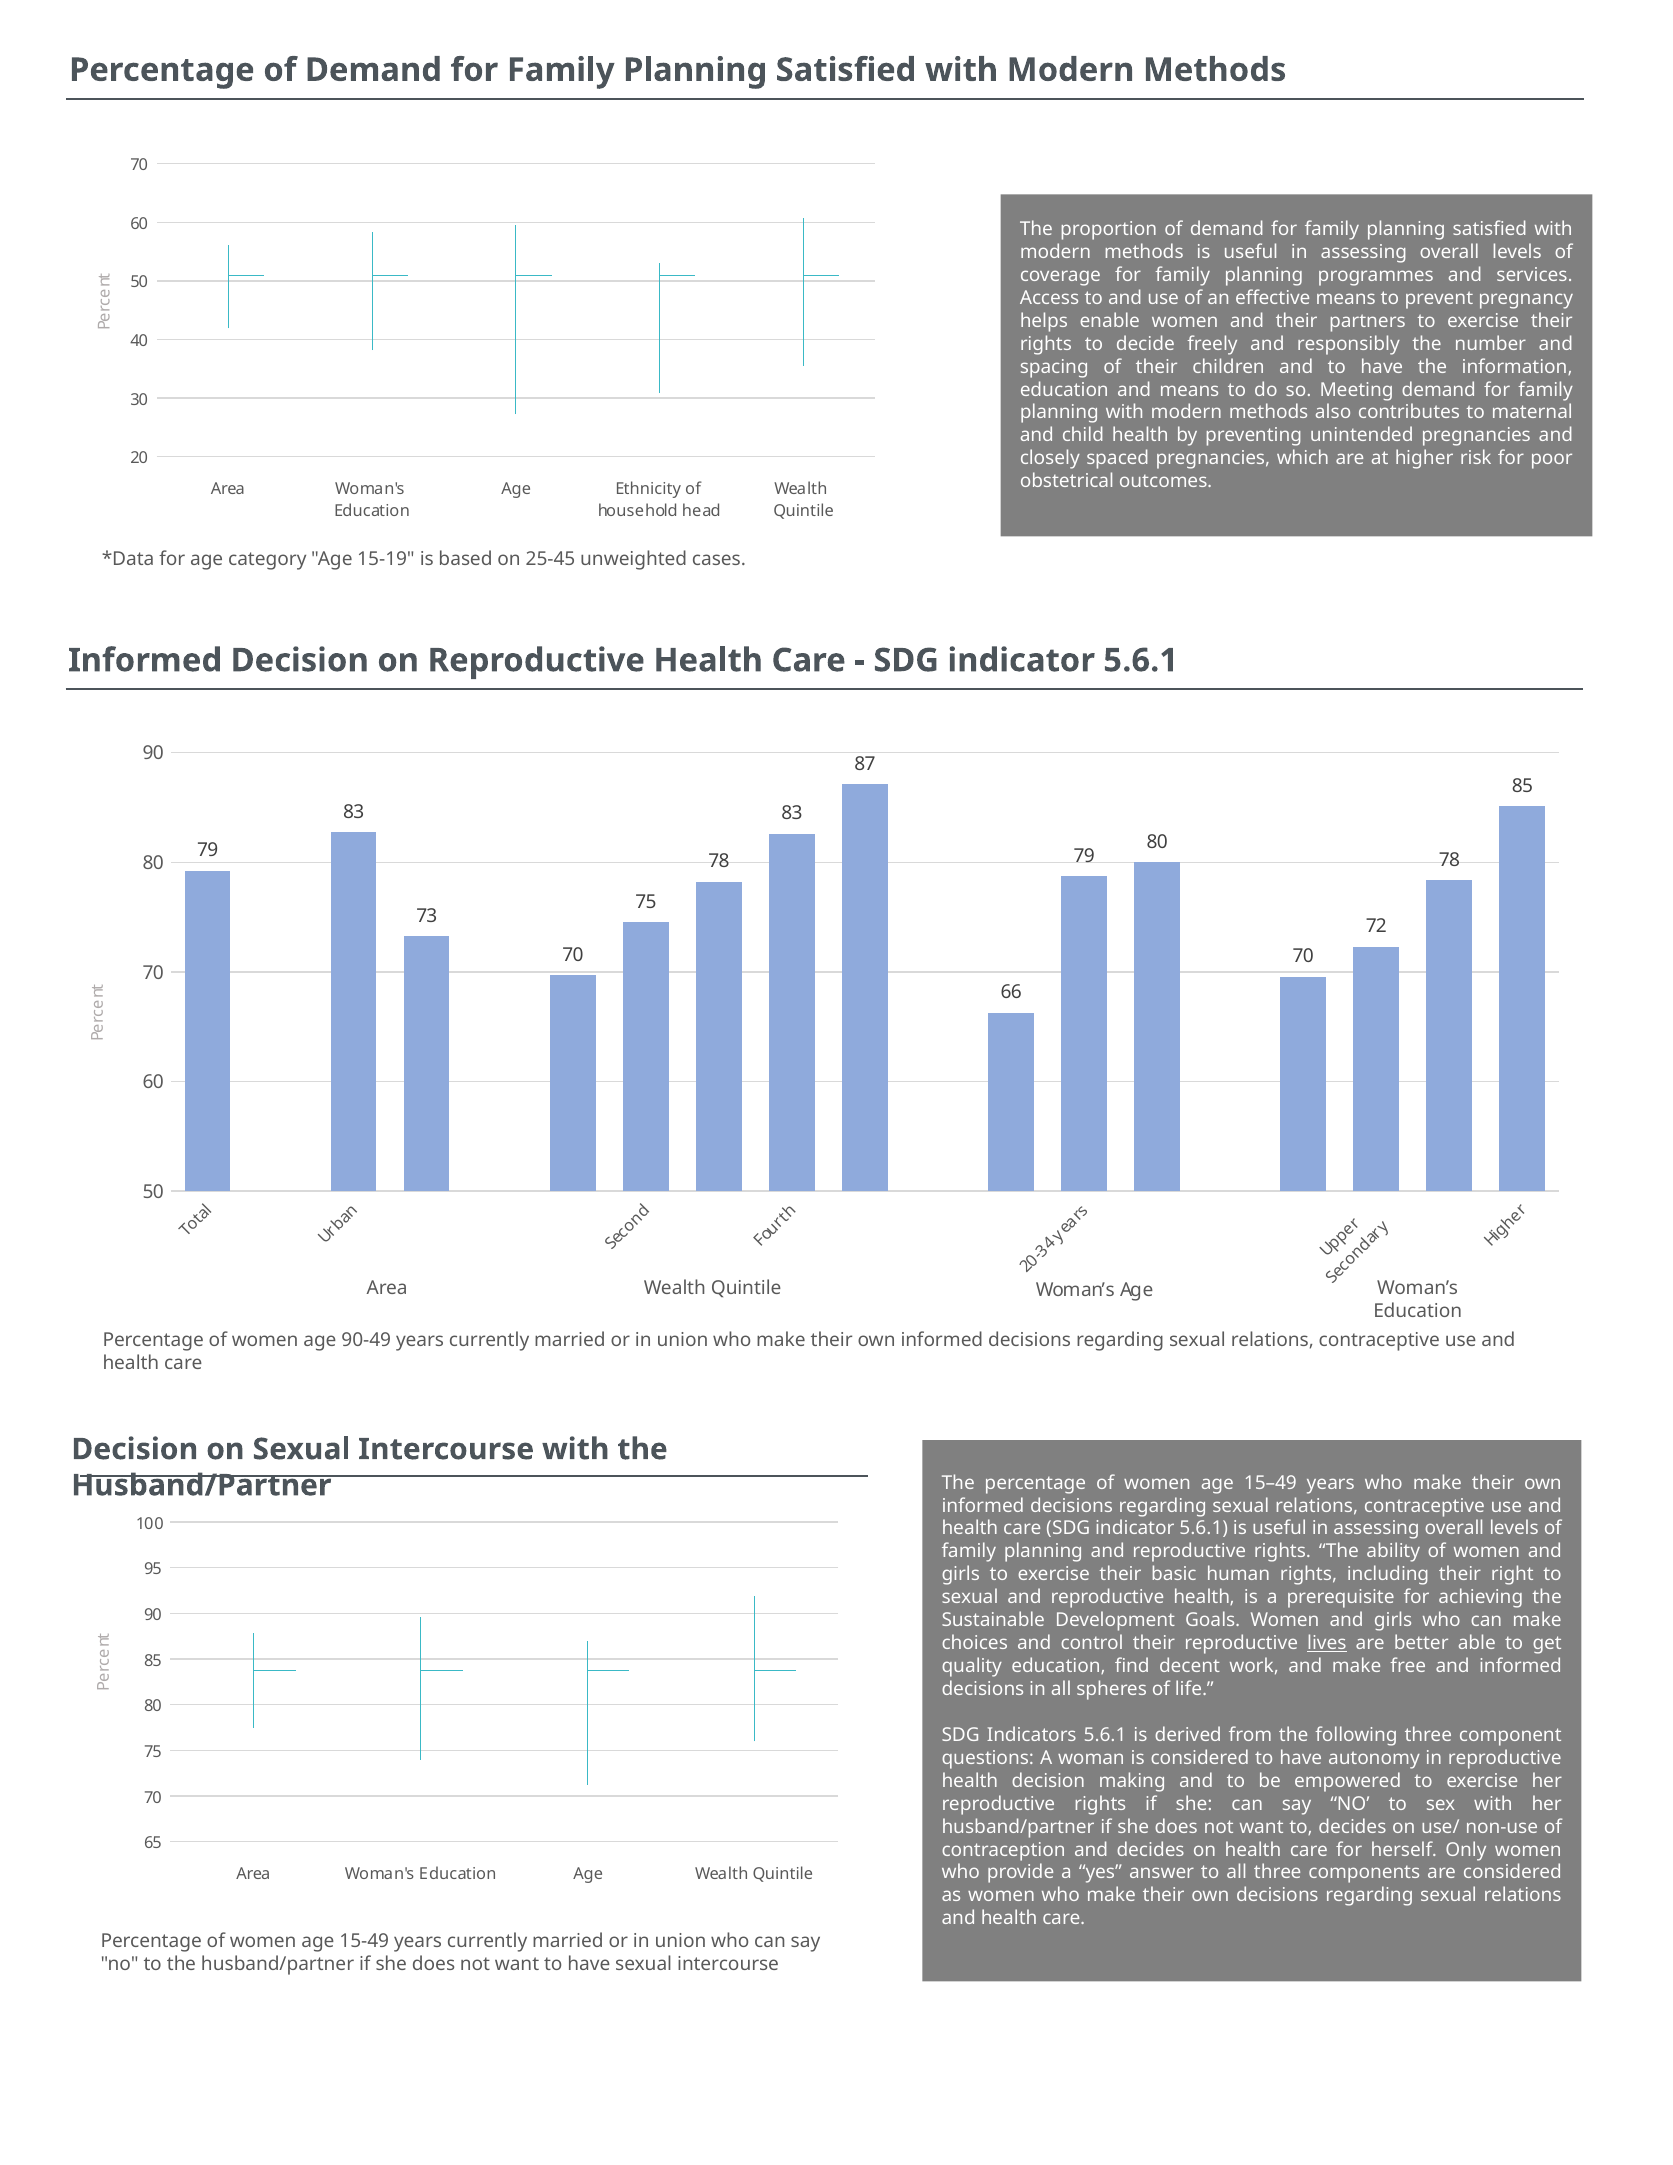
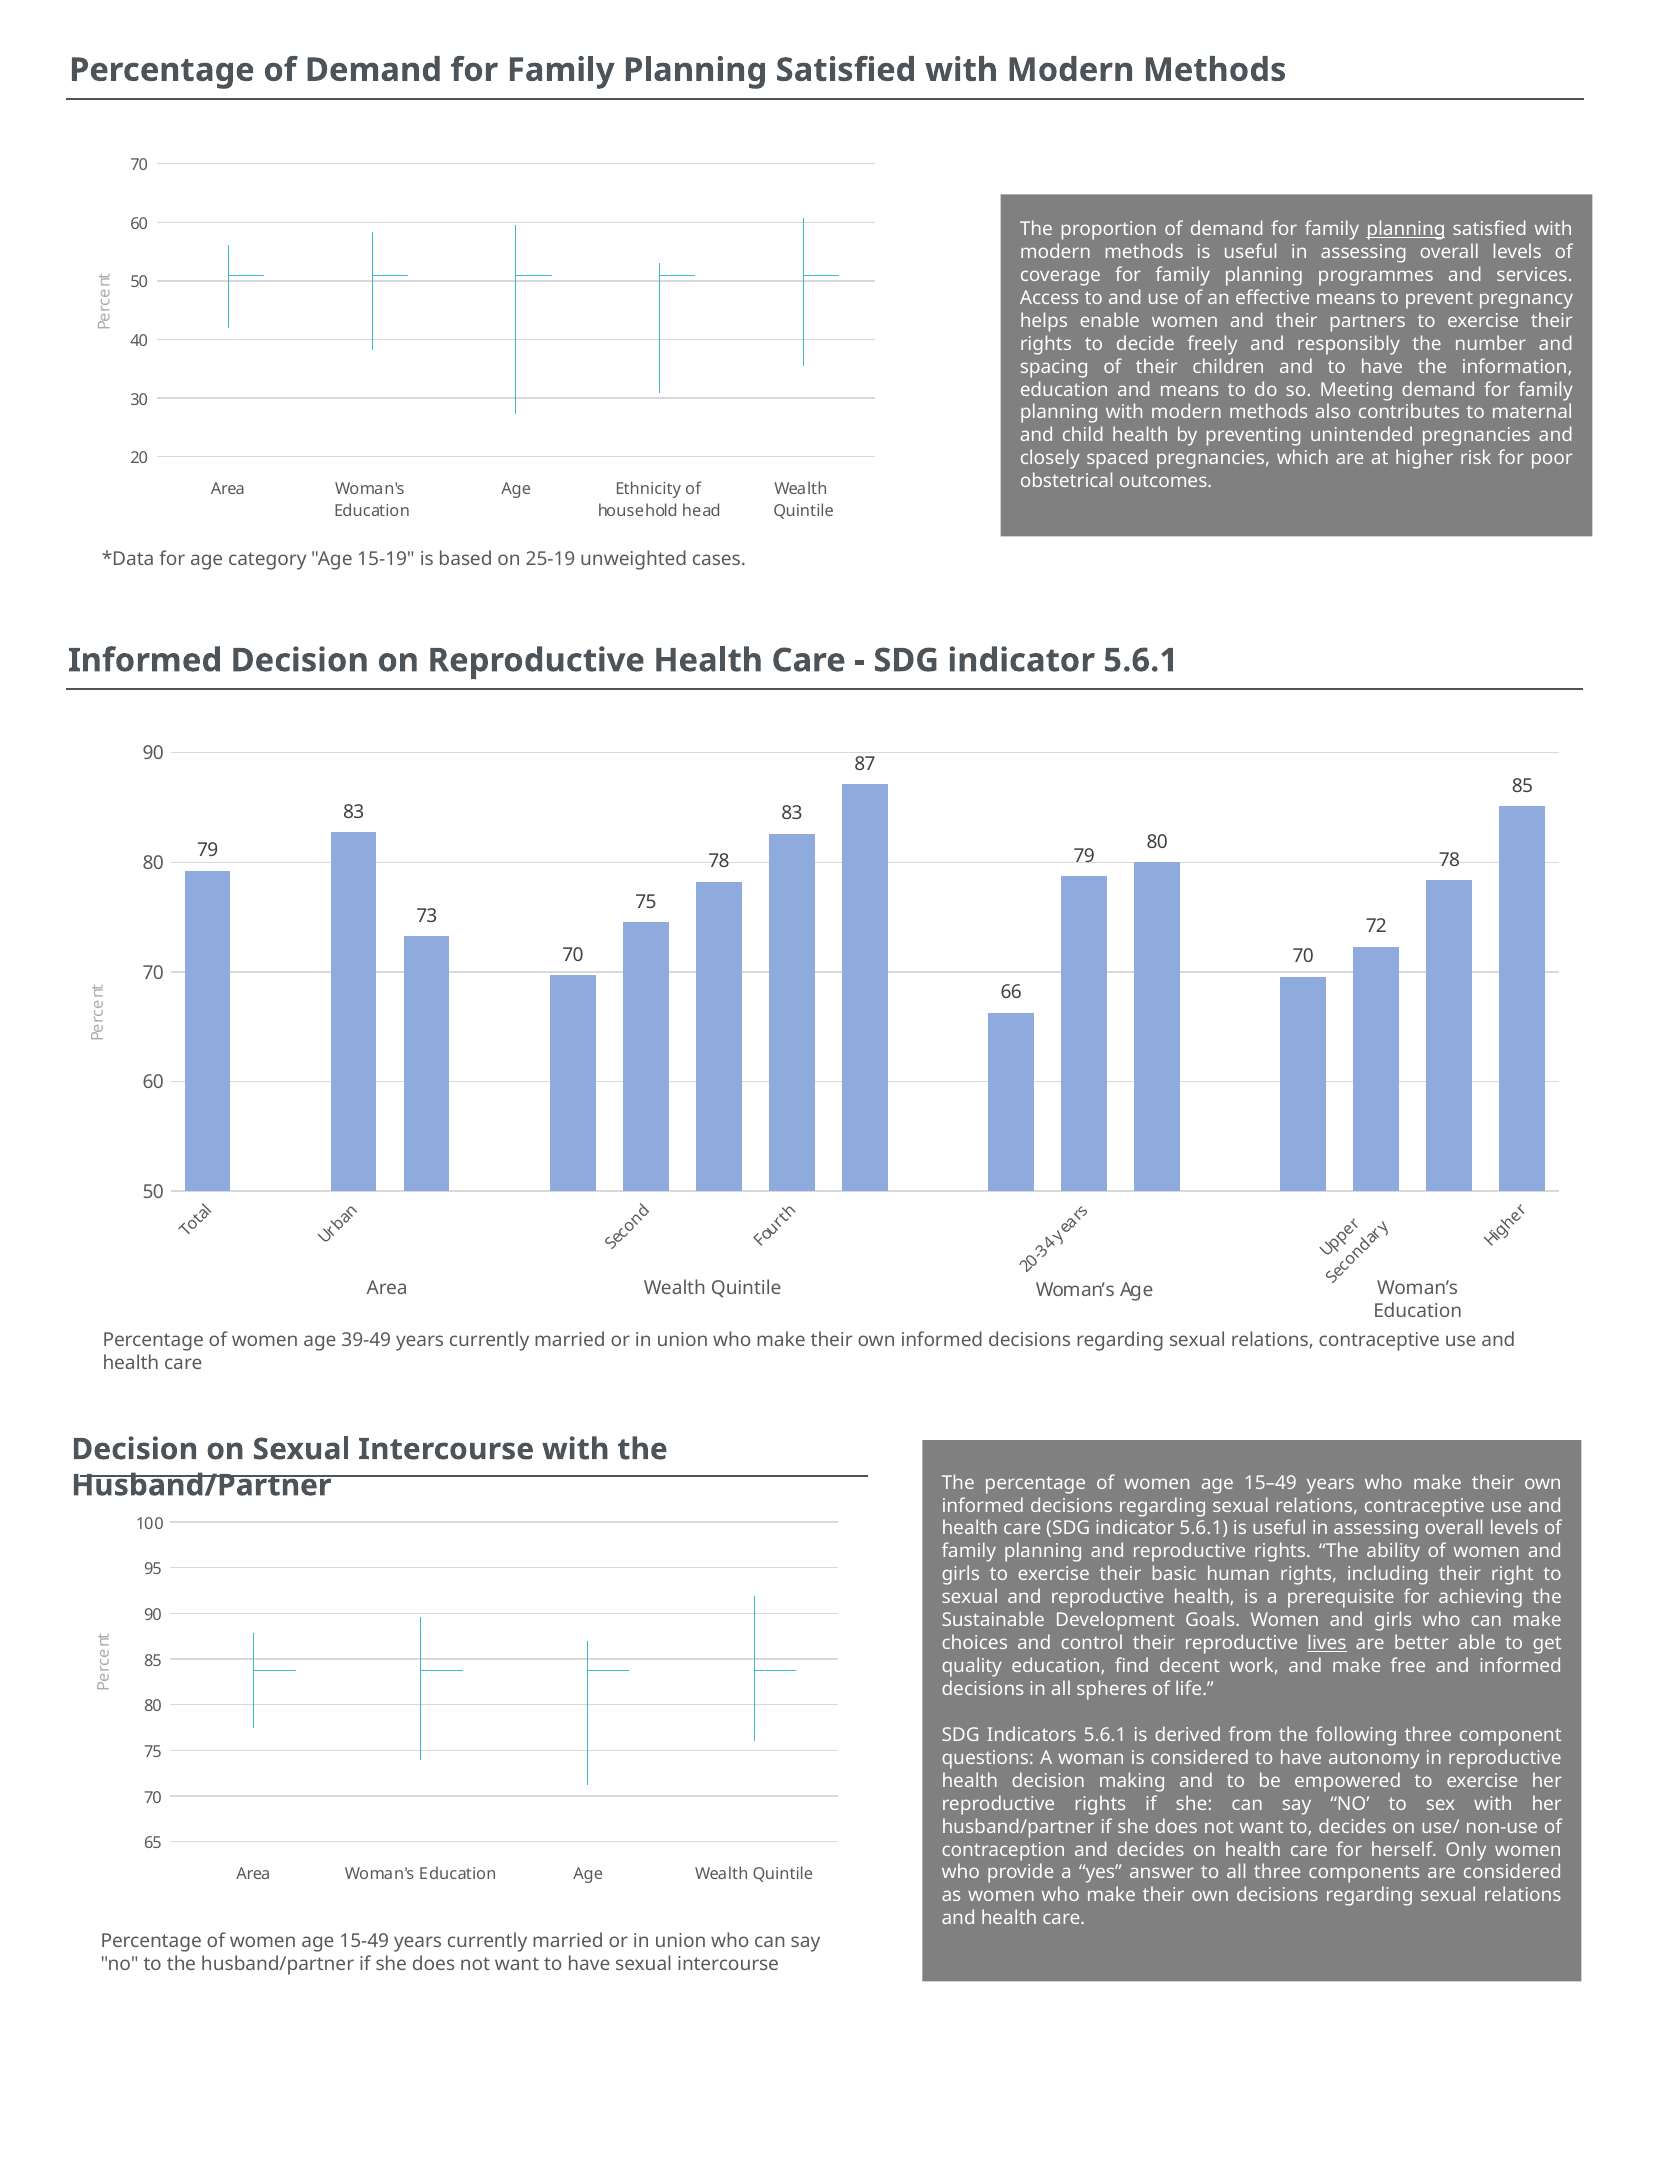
planning underline: none -> present (1406, 229)
25-45: 25-45 -> 25-19 (551, 559)
90-49: 90-49 -> 39-49 (366, 1340)
